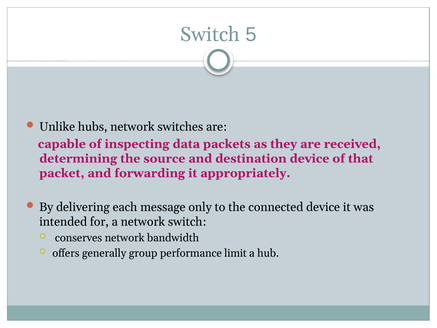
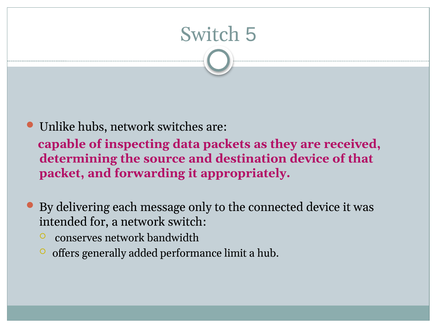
group: group -> added (143, 253)
